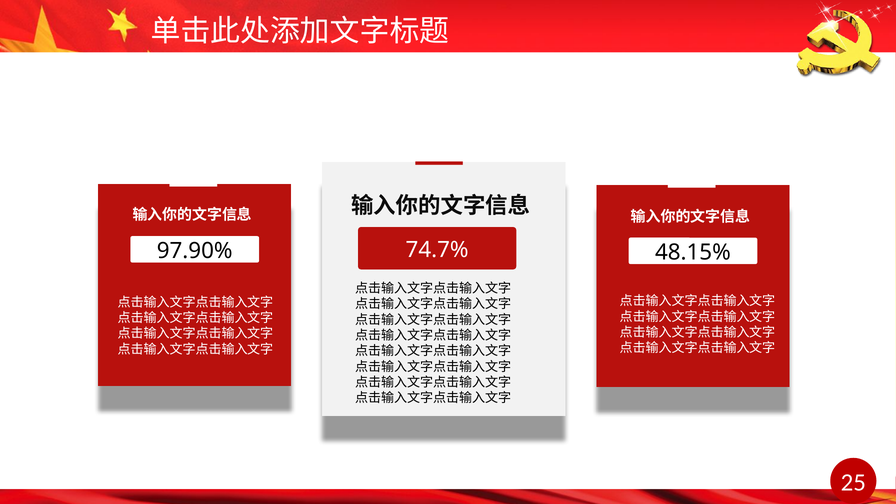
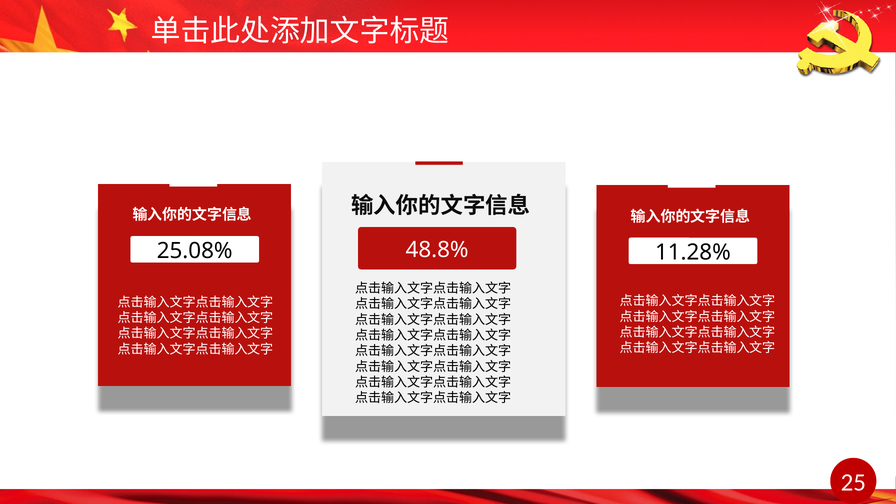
74.7%: 74.7% -> 48.8% (437, 250)
97.90%: 97.90% -> 25.08% (195, 251)
48.15%: 48.15% -> 11.28% (693, 252)
